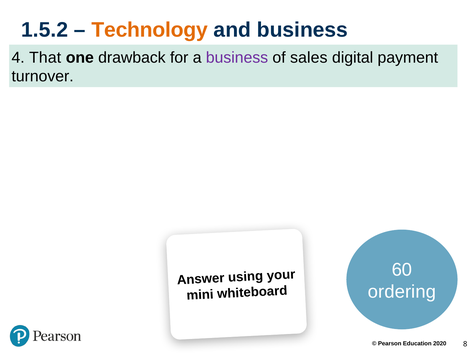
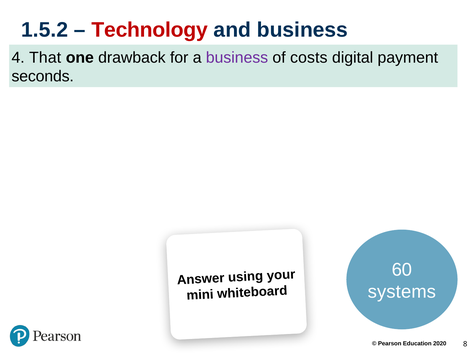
Technology colour: orange -> red (150, 30)
sales: sales -> costs (309, 57)
turnover: turnover -> seconds (43, 76)
ordering: ordering -> systems (402, 292)
